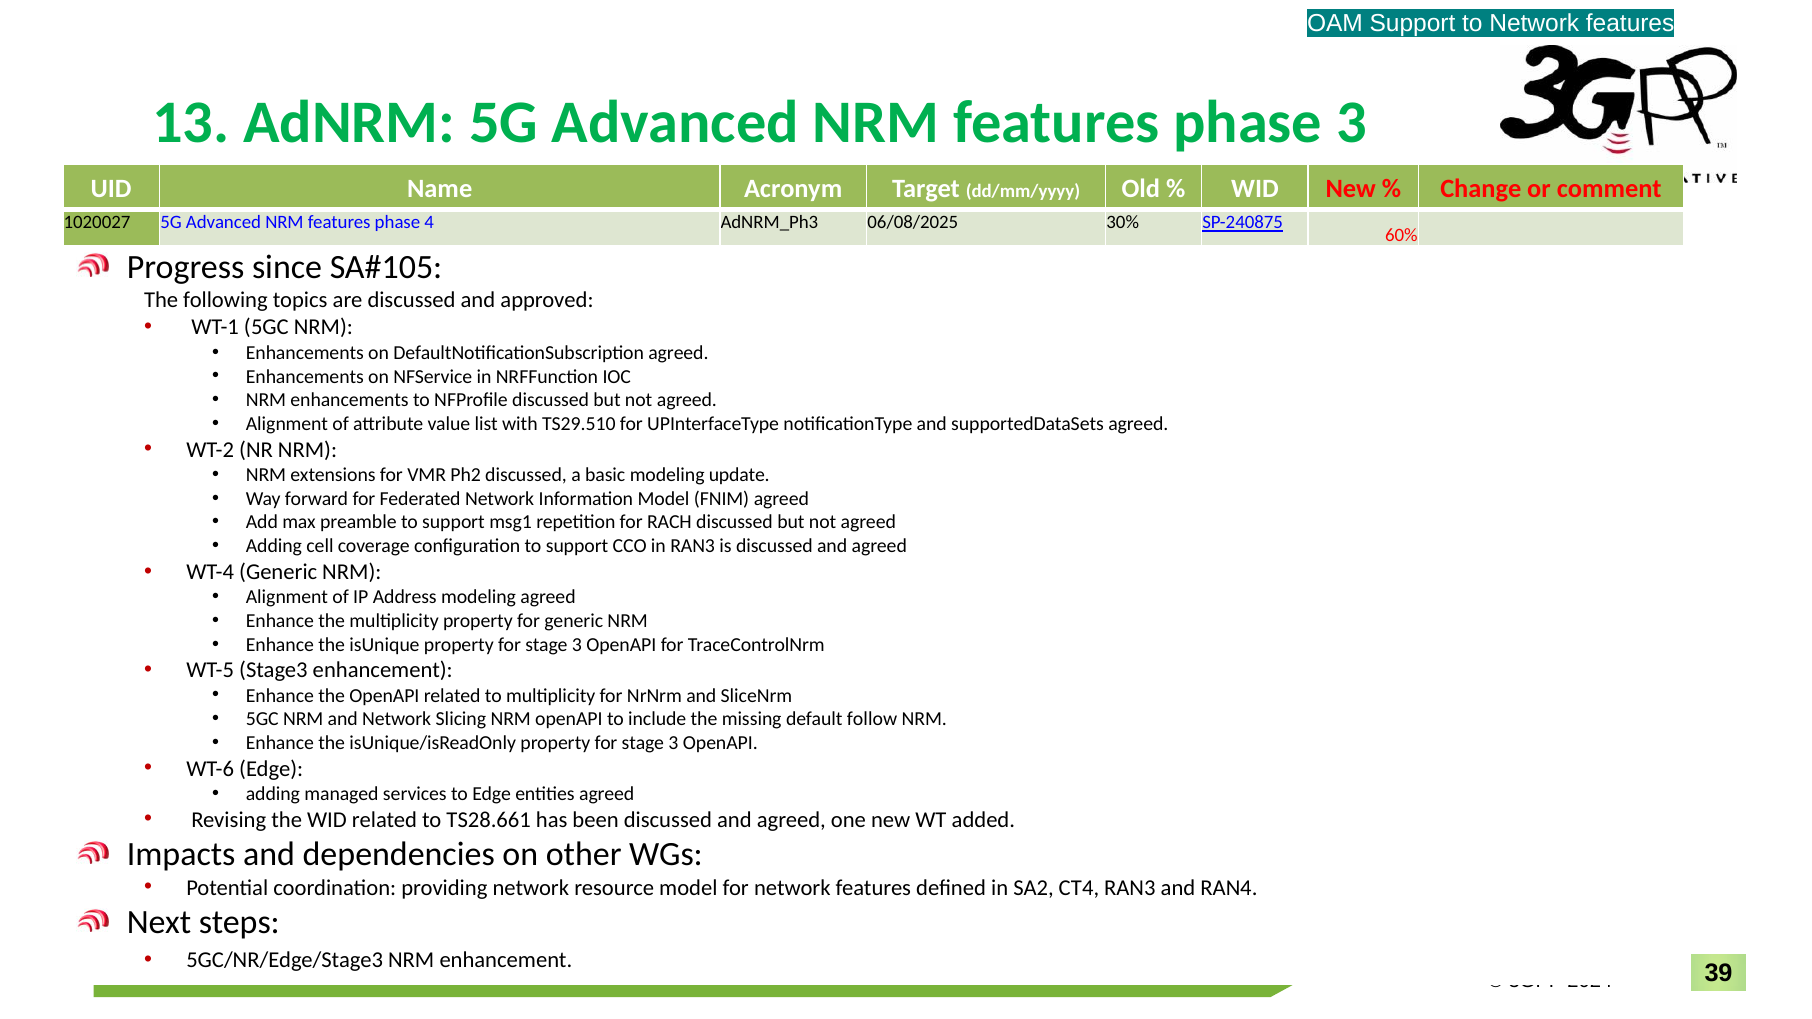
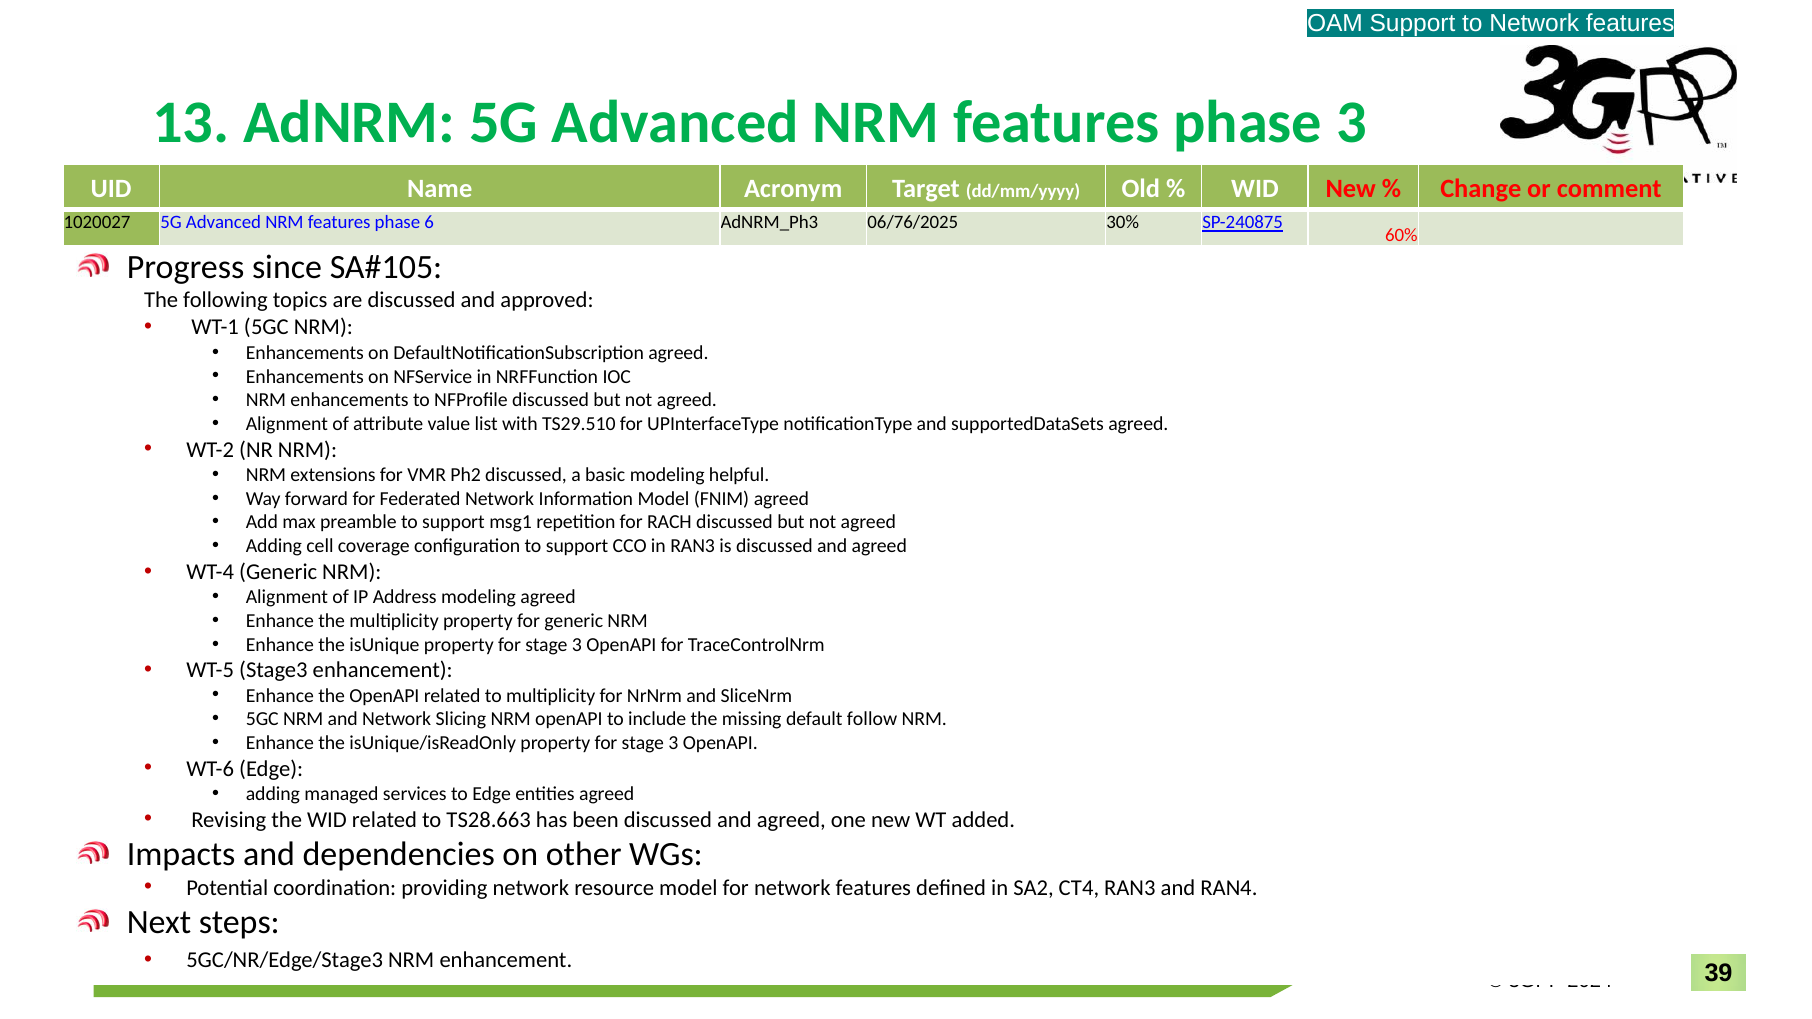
phase 4: 4 -> 6 (429, 222)
06/08/2025: 06/08/2025 -> 06/76/2025 (913, 222)
update: update -> helpful (739, 475)
TS28.661: TS28.661 -> TS28.663 (489, 820)
